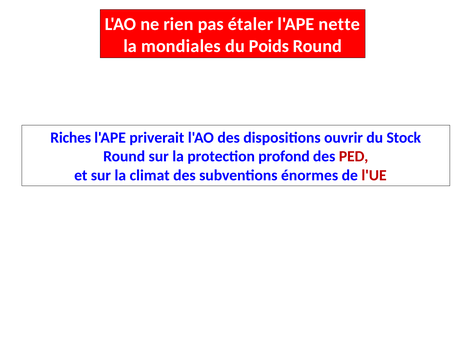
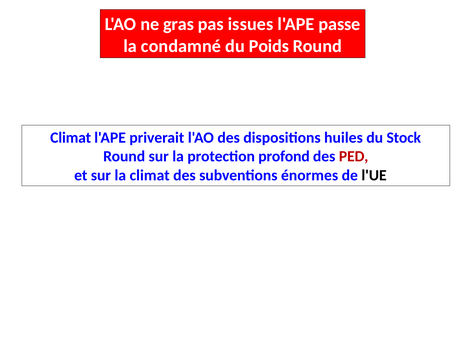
rien: rien -> gras (179, 24)
étaler: étaler -> issues (251, 24)
nette: nette -> passe (339, 24)
mondiales: mondiales -> condamné (181, 46)
Riches: Riches -> Climat (71, 138)
ouvrir: ouvrir -> huiles (343, 138)
l'UE colour: red -> black (374, 175)
